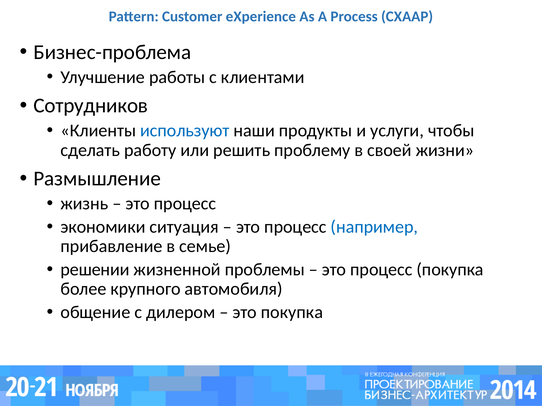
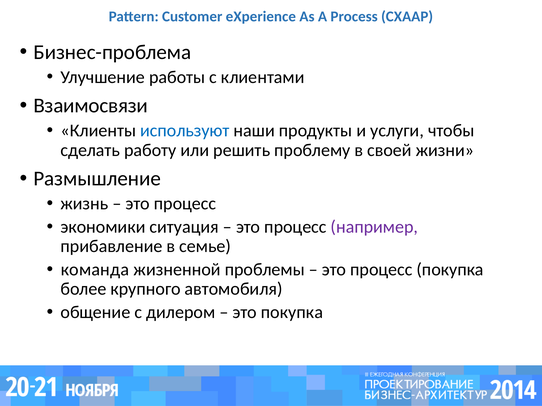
Сотрудников: Сотрудников -> Взаимосвязи (91, 106)
например colour: blue -> purple (374, 227)
решении: решении -> команда (95, 270)
